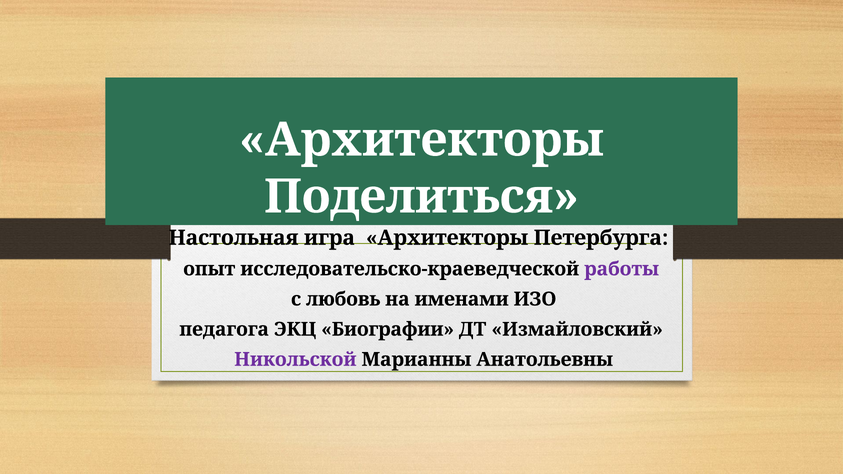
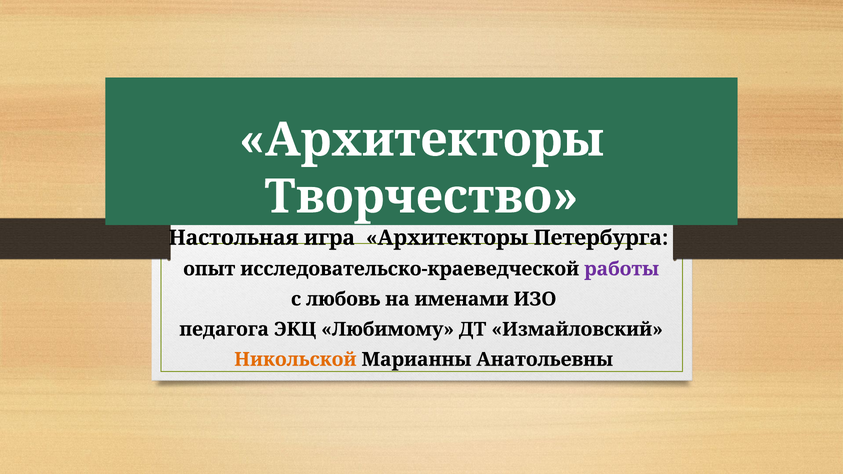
Поделиться: Поделиться -> Творчество (421, 197)
Биографии: Биографии -> Любимому (388, 329)
Никольской colour: purple -> orange (295, 360)
